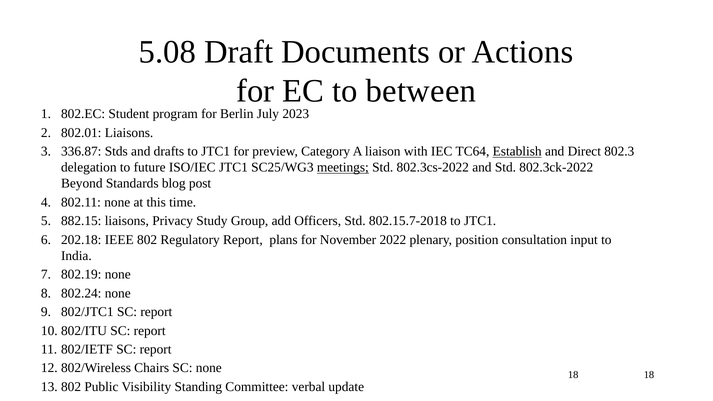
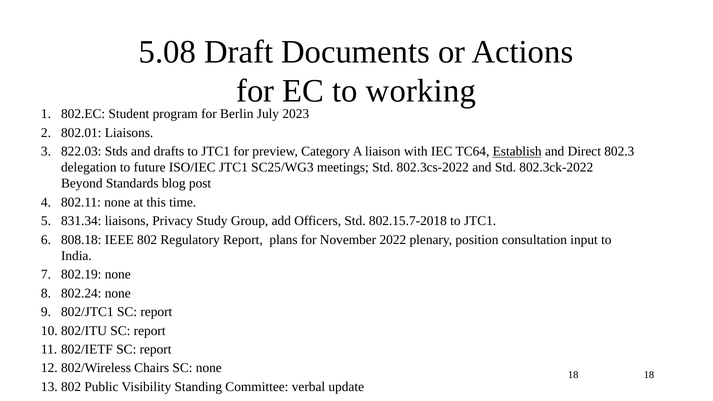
between: between -> working (421, 91)
336.87: 336.87 -> 822.03 (81, 152)
meetings underline: present -> none (343, 168)
882.15: 882.15 -> 831.34 (81, 221)
202.18: 202.18 -> 808.18 (81, 240)
